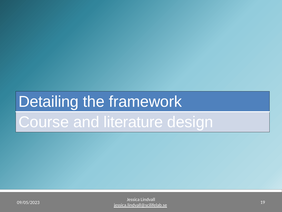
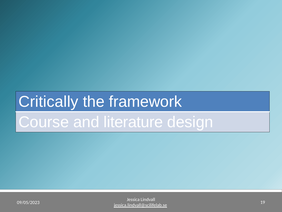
Detailing: Detailing -> Critically (48, 102)
